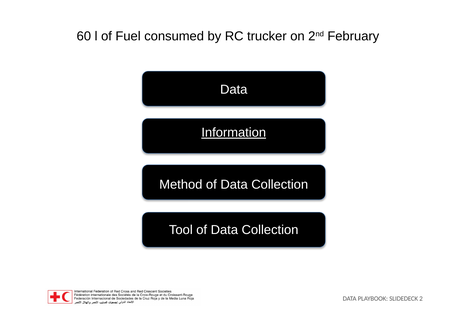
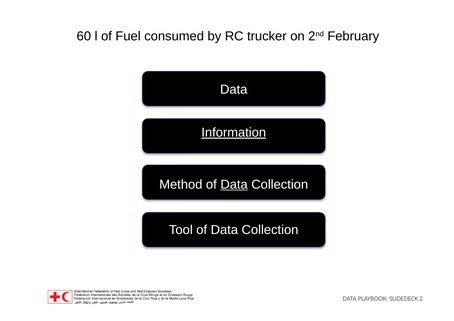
Data underline: none -> present (234, 185)
